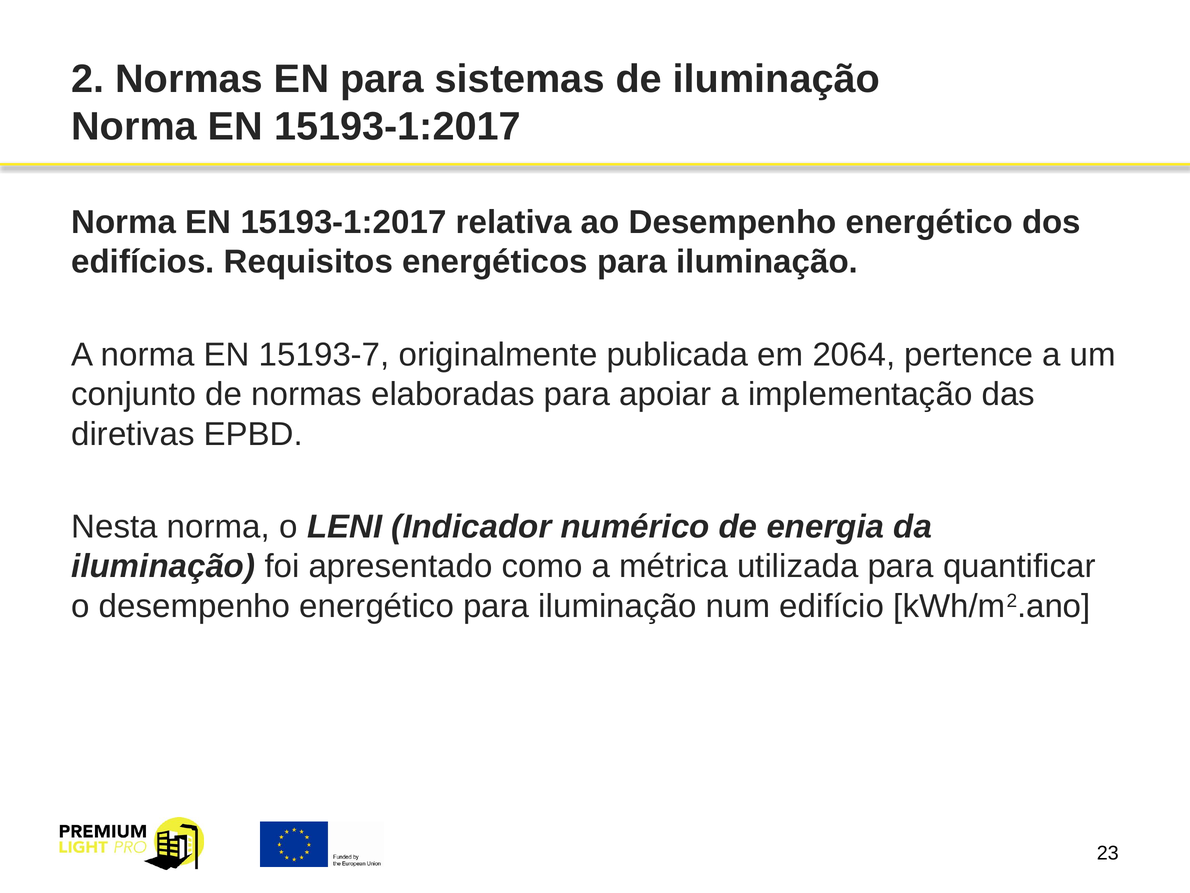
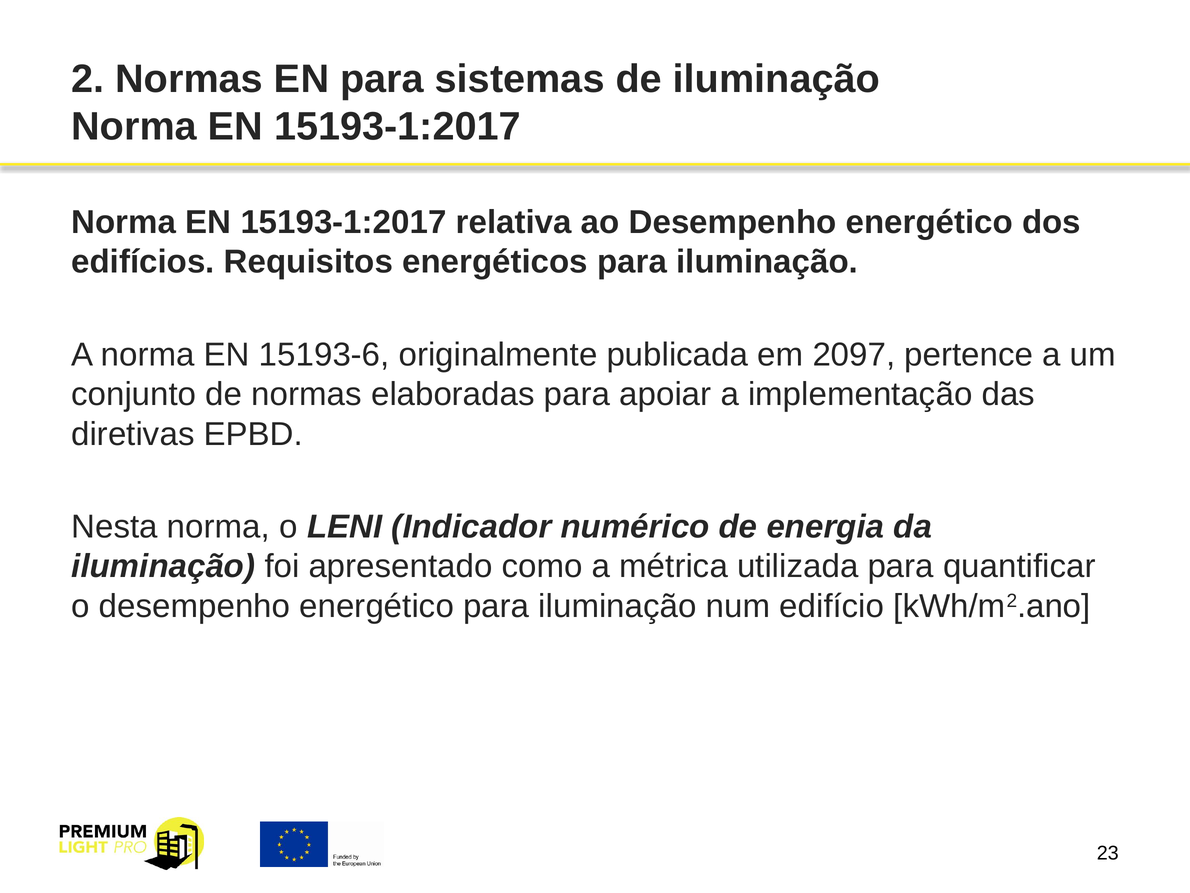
15193-7: 15193-7 -> 15193-6 (324, 354)
2064: 2064 -> 2097 (854, 354)
